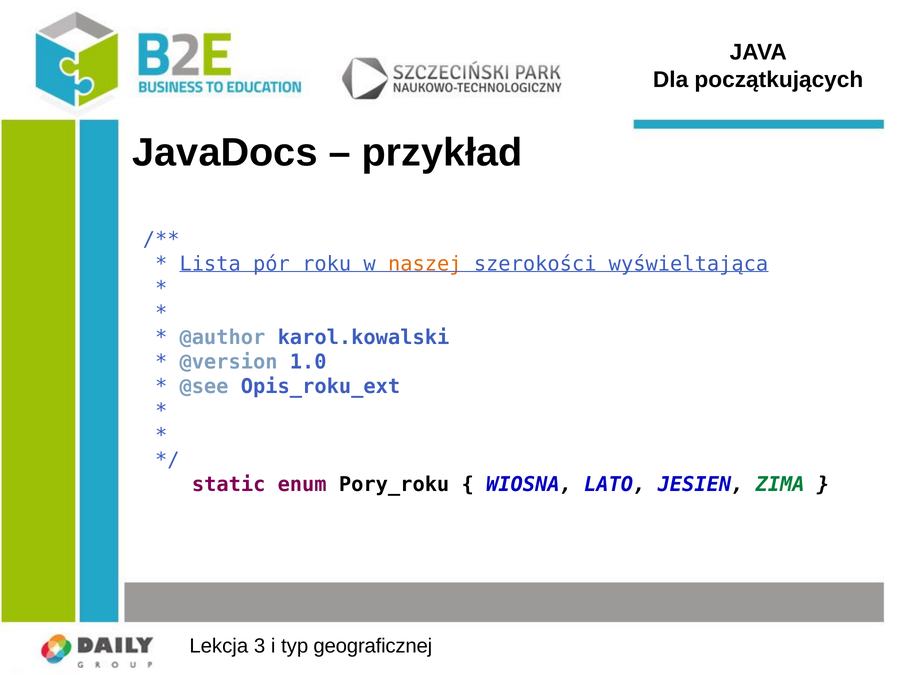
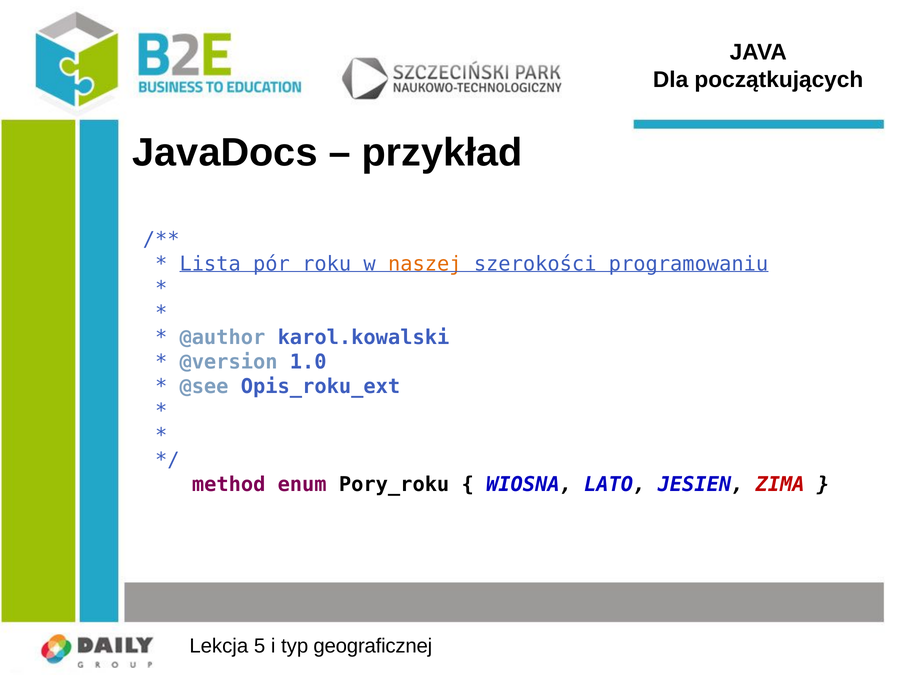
wyświeltająca: wyświeltająca -> programowaniu (689, 264)
static: static -> method (229, 484)
ZIMA colour: green -> red (780, 484)
3: 3 -> 5 (260, 645)
